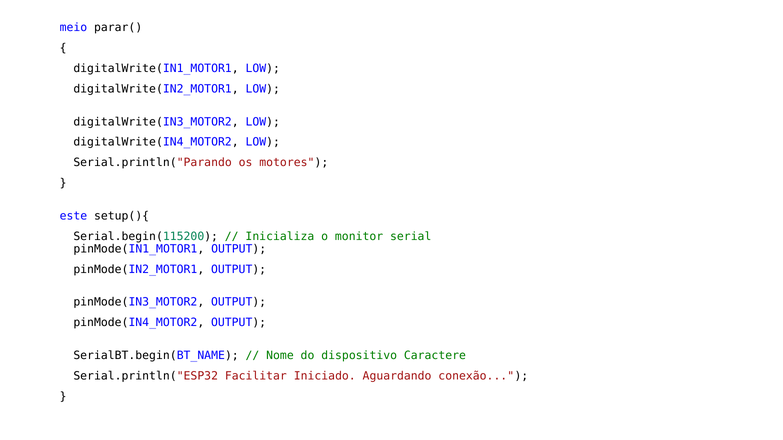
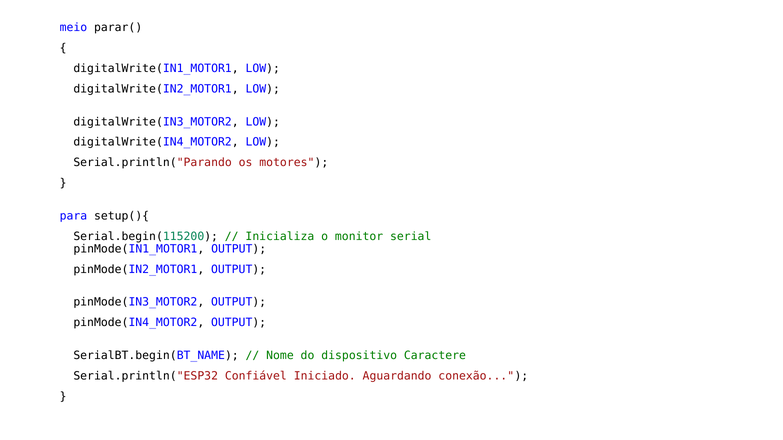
este: este -> para (73, 216)
Facilitar: Facilitar -> Confiável (256, 376)
